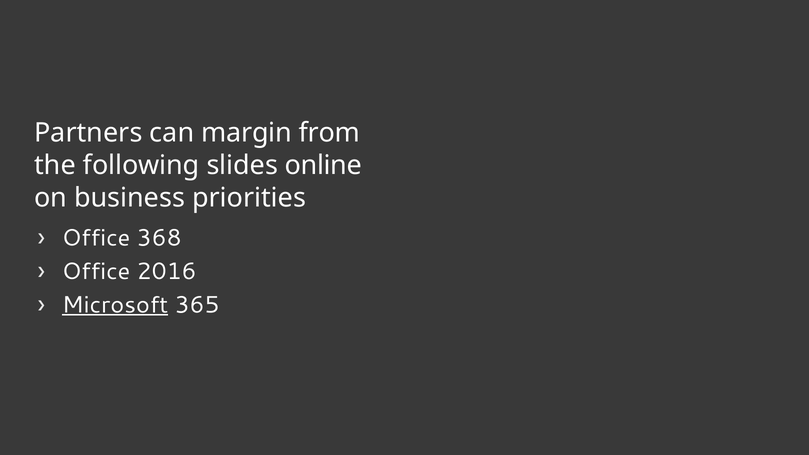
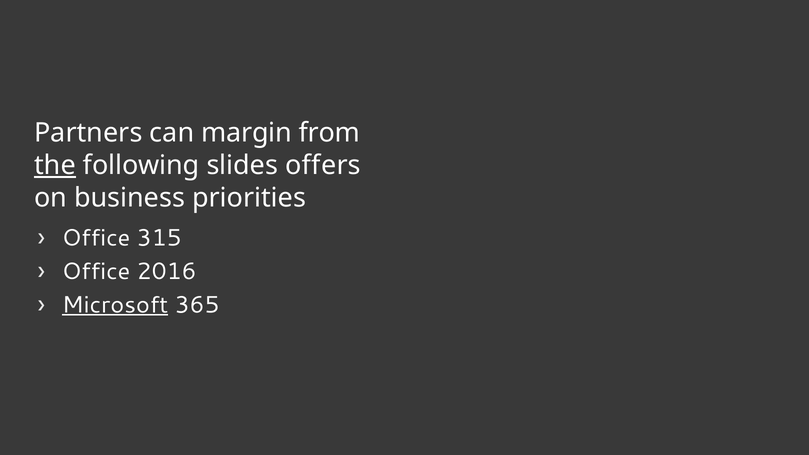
the underline: none -> present (55, 165)
online: online -> offers (323, 165)
368: 368 -> 315 (159, 238)
